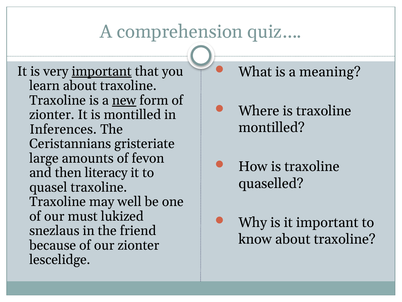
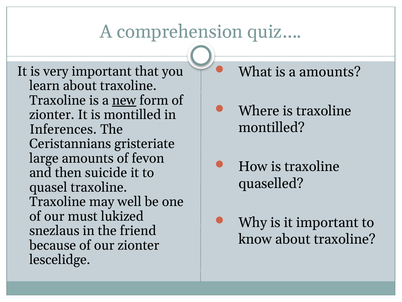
a meaning: meaning -> amounts (330, 72)
important underline: present -> none (102, 71)
literacy: literacy -> suicide (106, 173)
